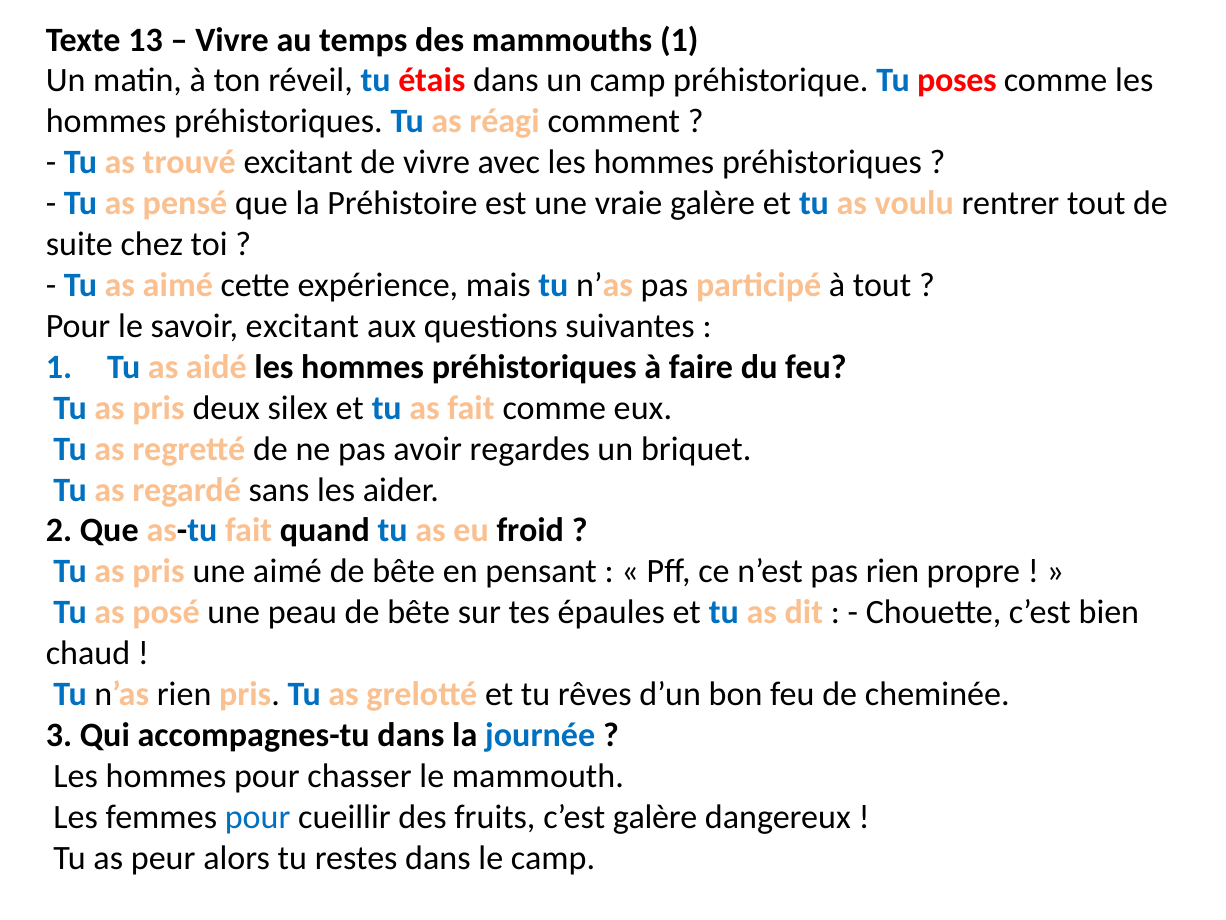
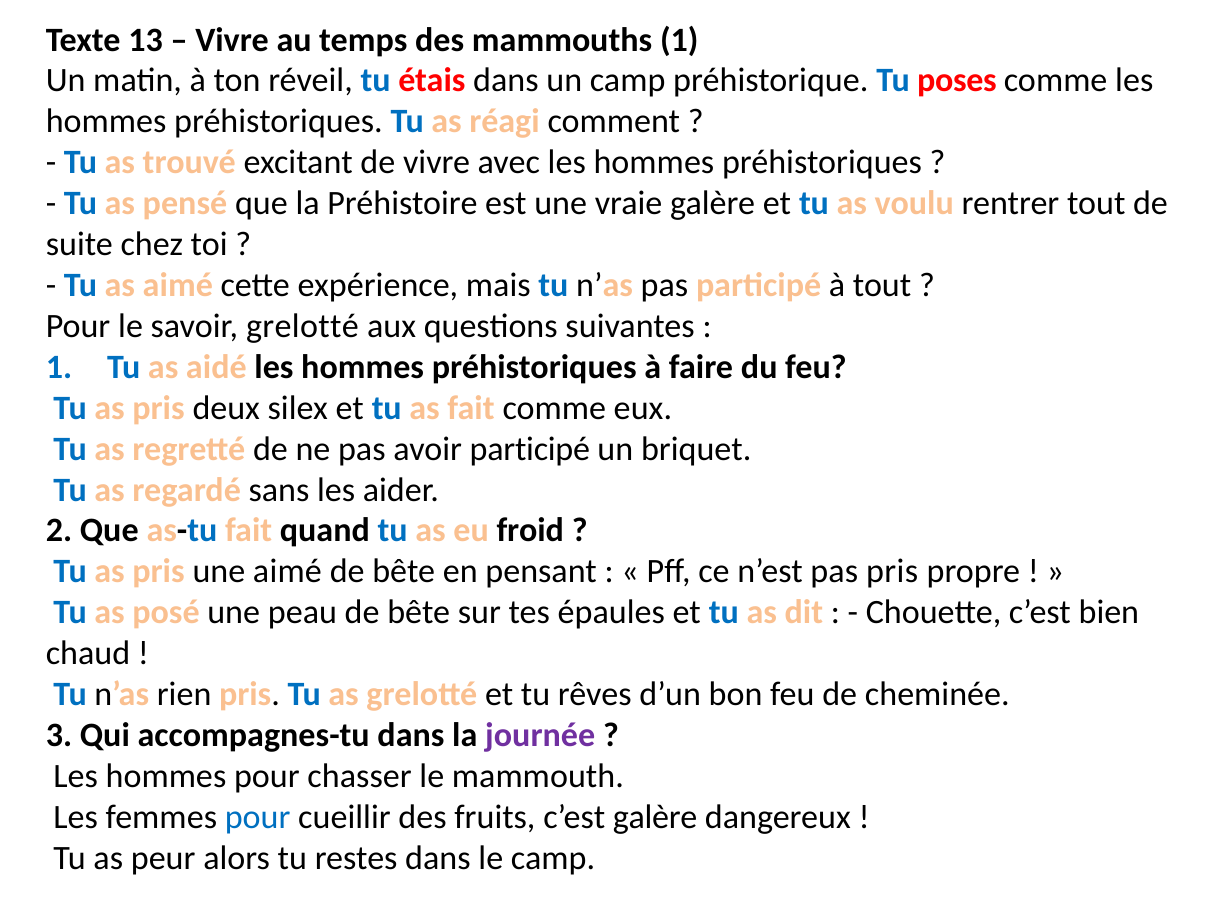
savoir excitant: excitant -> grelotté (302, 326)
avoir regardes: regardes -> participé (530, 449)
pas rien: rien -> pris (892, 571)
journée colour: blue -> purple (540, 735)
